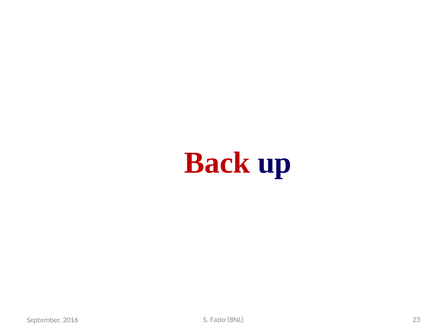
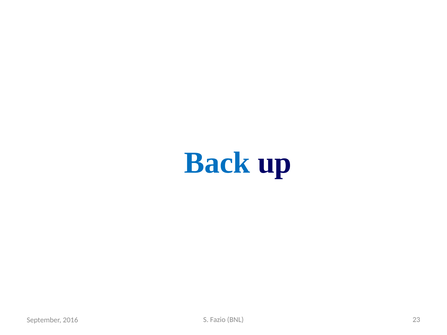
Back colour: red -> blue (217, 163)
